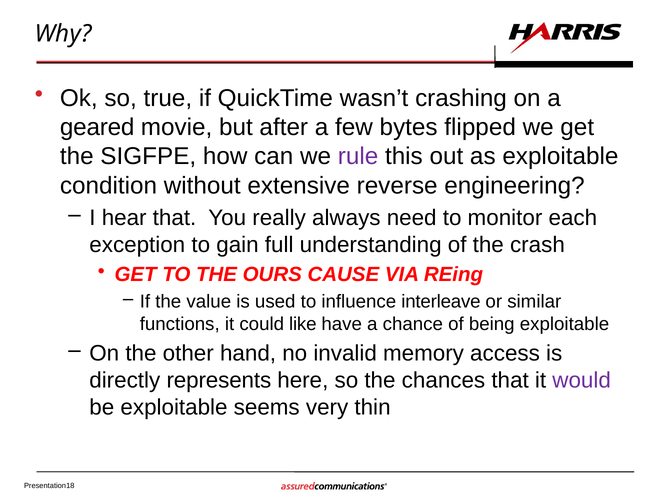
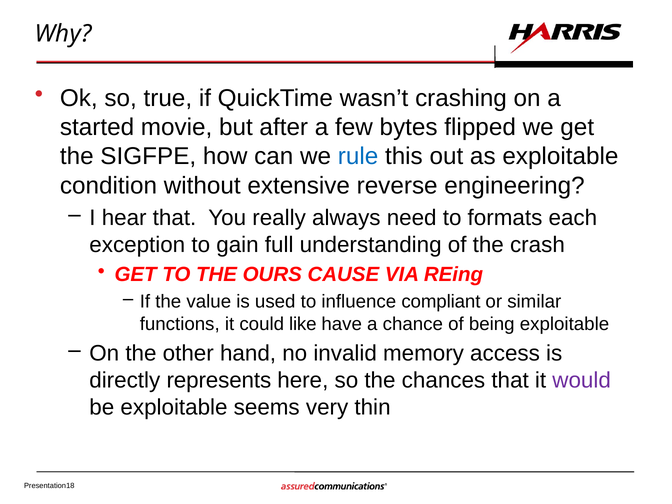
geared: geared -> started (97, 127)
rule colour: purple -> blue (358, 156)
monitor: monitor -> formats (505, 218)
interleave: interleave -> compliant (441, 302)
